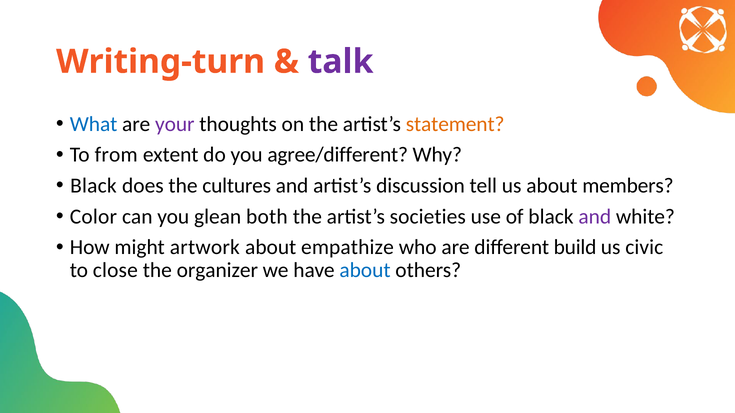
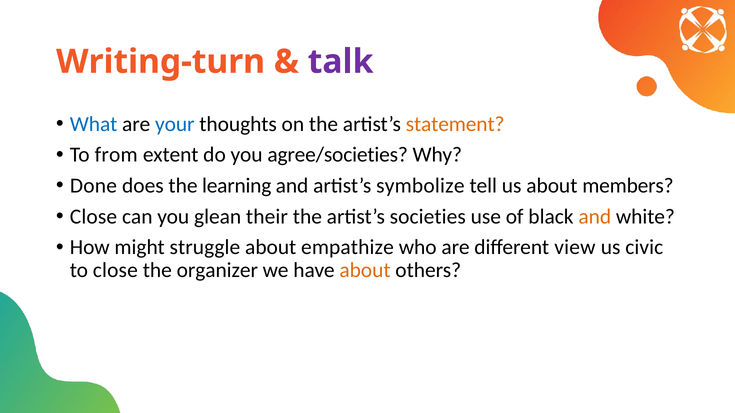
your colour: purple -> blue (175, 124)
agree/different: agree/different -> agree/societies (338, 155)
Black: Black -> Done (93, 186)
cultures: cultures -> learning (237, 186)
discussion: discussion -> symbolize (420, 186)
Color: Color -> Close (93, 217)
both: both -> their (267, 217)
and colour: purple -> orange (595, 217)
artwork: artwork -> struggle (205, 248)
build: build -> view (575, 248)
about colour: blue -> orange (365, 271)
